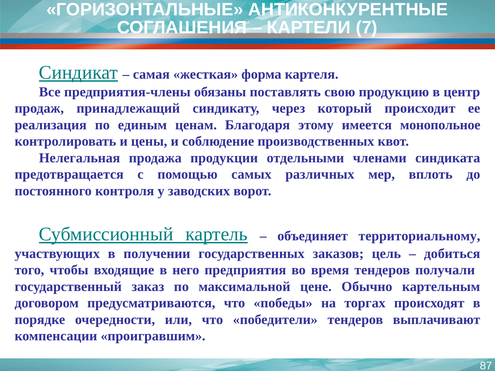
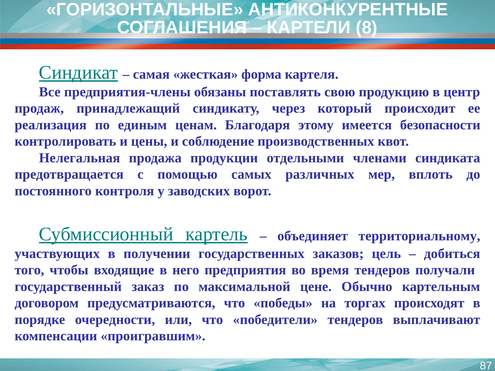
7: 7 -> 8 (367, 28)
монопольное: монопольное -> безопасности (440, 125)
